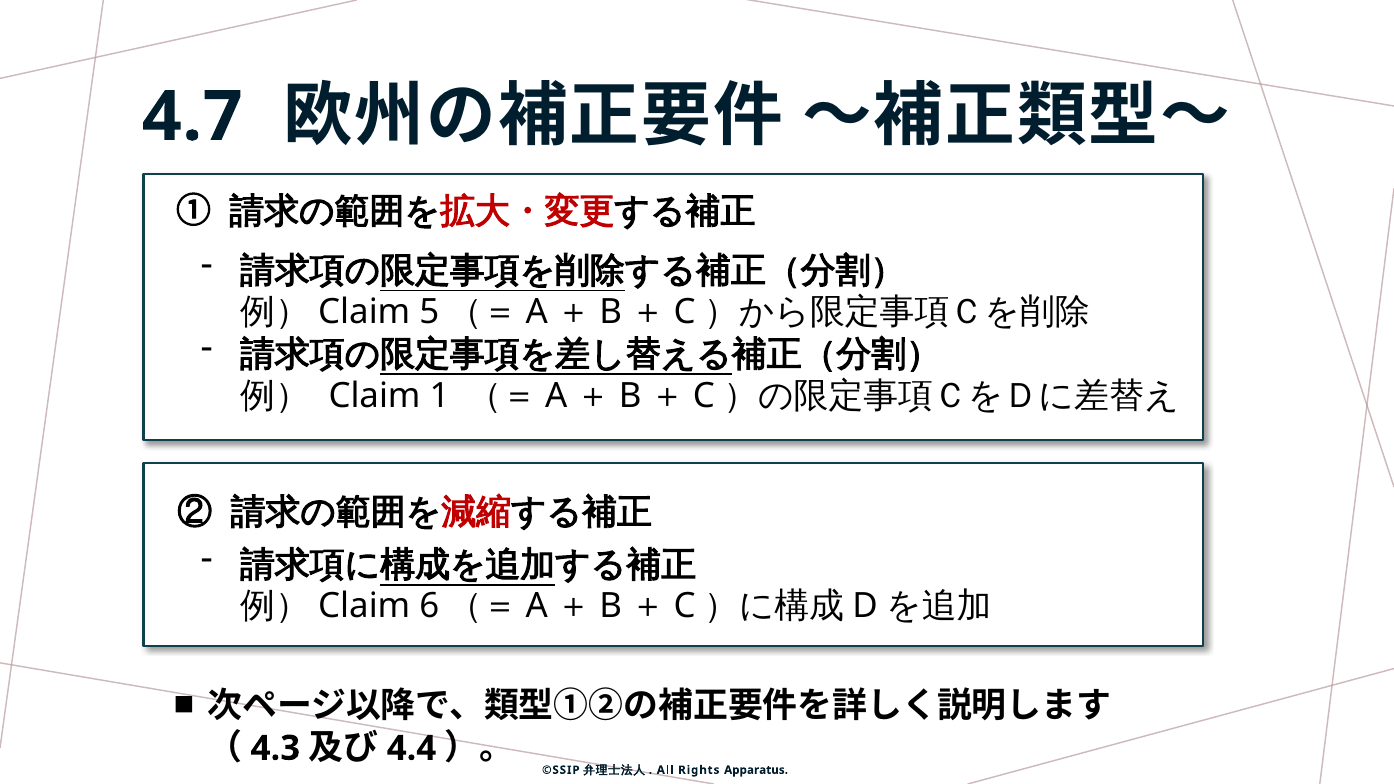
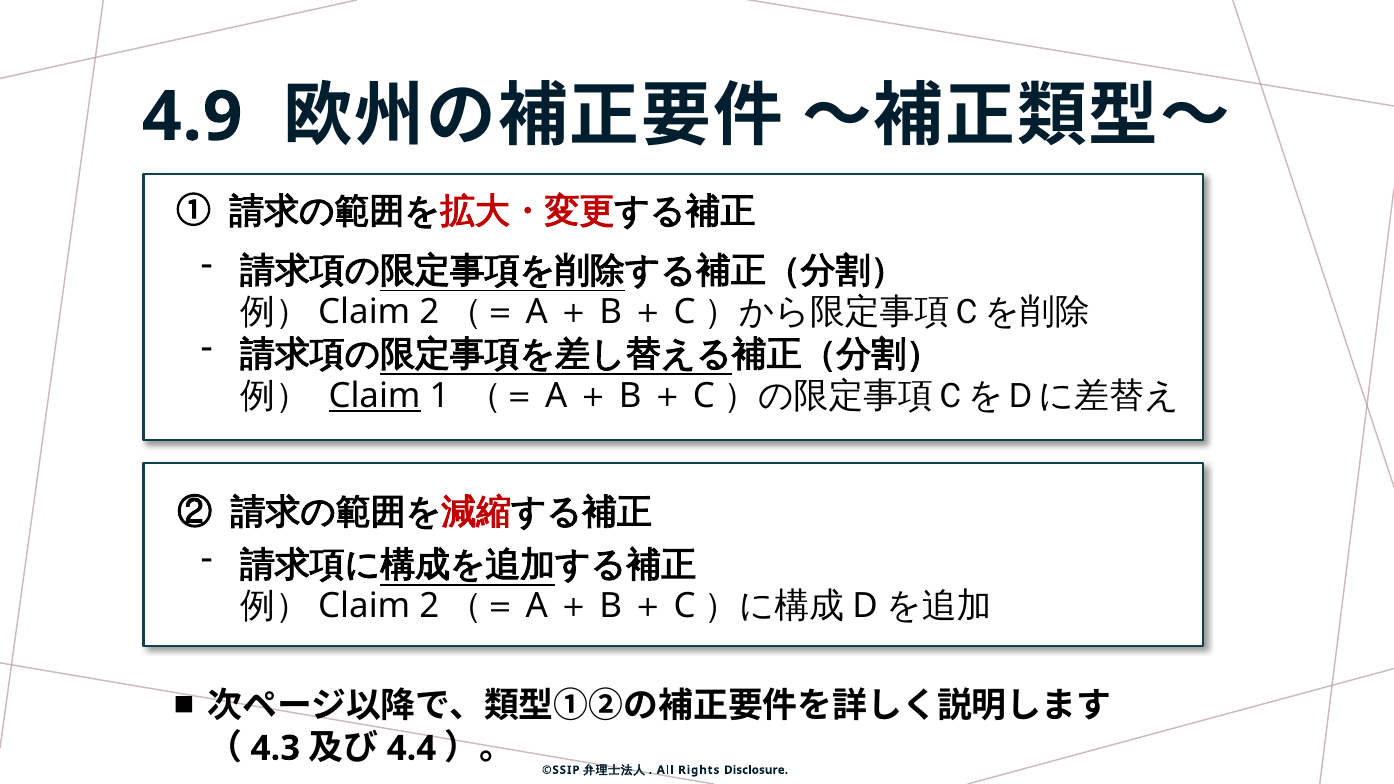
4.7: 4.7 -> 4.9 (192, 117)
5: 5 -> 2 (429, 312)
Claim underline: none -> present (375, 396)
6: 6 -> 2 (429, 606)
Apparatus: Apparatus -> Disclosure (756, 770)
